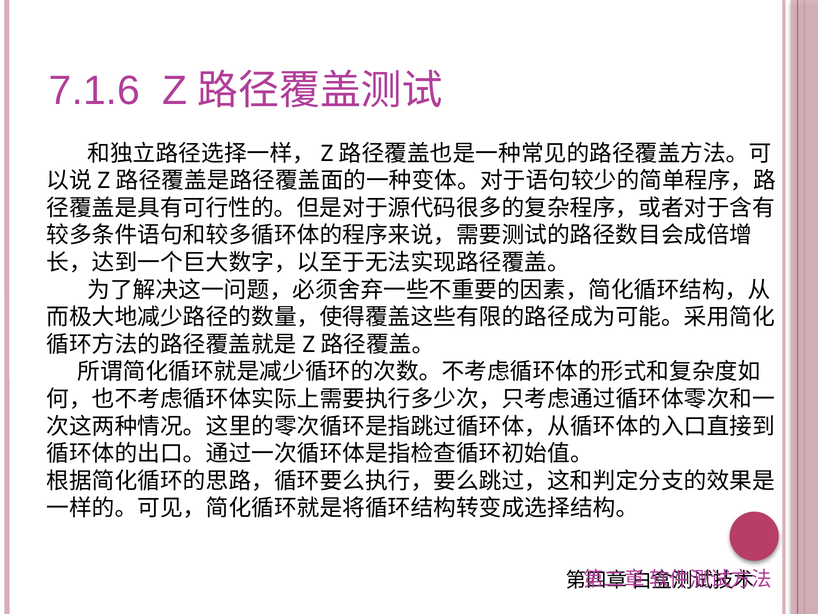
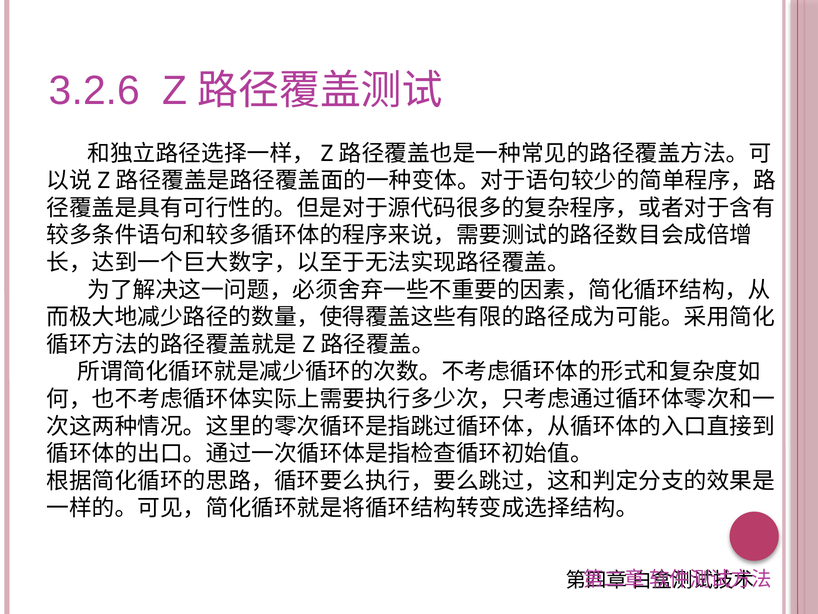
7.1.6: 7.1.6 -> 3.2.6 (94, 90)
